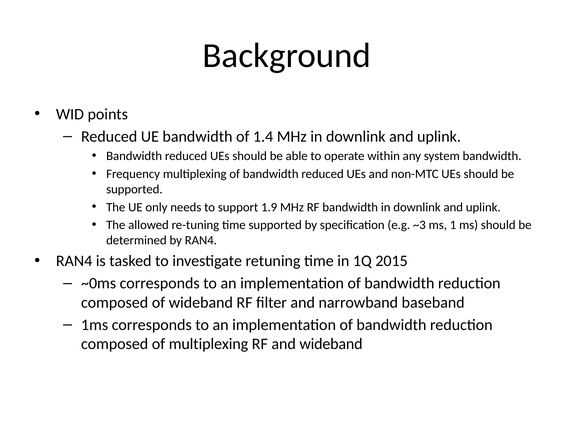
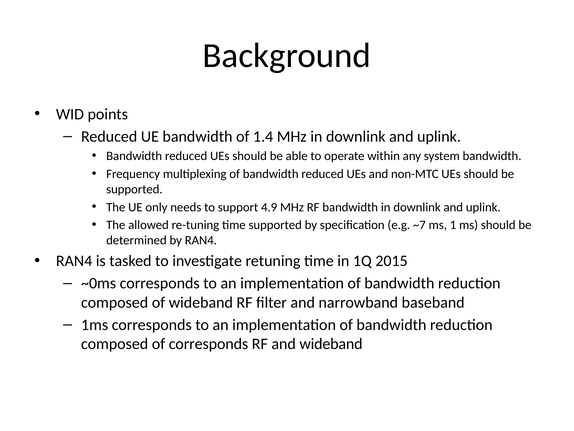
1.9: 1.9 -> 4.9 (269, 207)
~3: ~3 -> ~7 (419, 225)
of multiplexing: multiplexing -> corresponds (208, 344)
